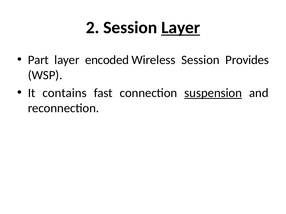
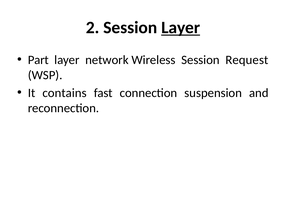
encoded: encoded -> network (107, 60)
Provides: Provides -> Request (247, 60)
suspension underline: present -> none (213, 93)
